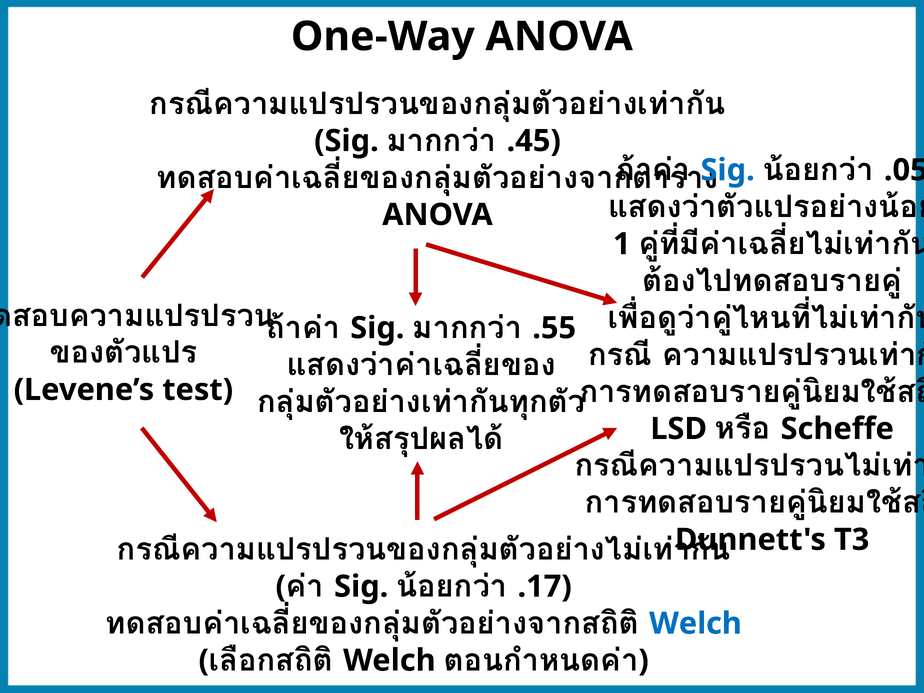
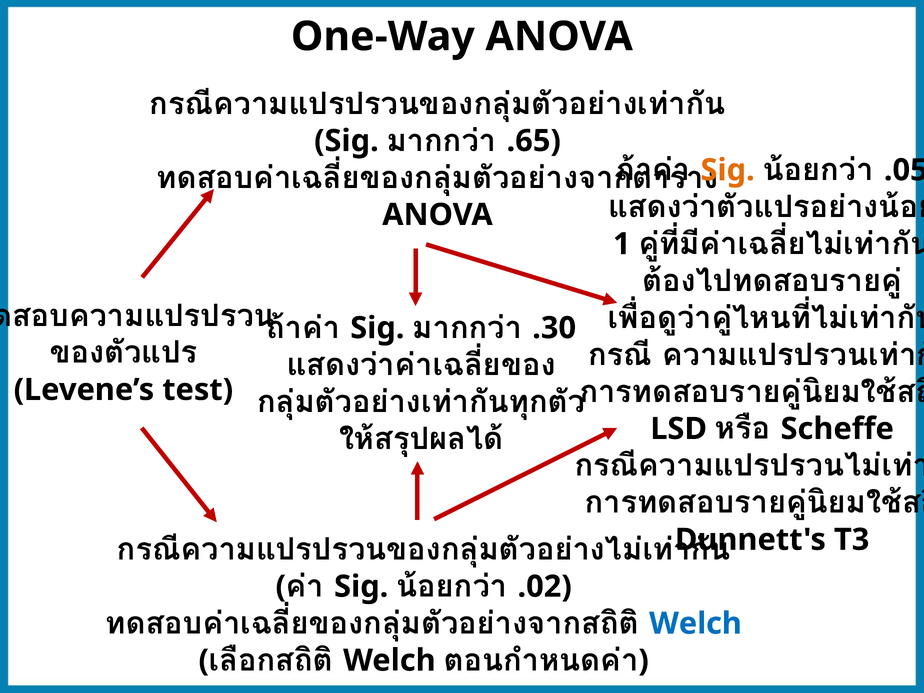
.45: .45 -> .65 (534, 141)
Sig colour: blue -> orange (728, 170)
.55: .55 -> .30 (554, 328)
.17: .17 -> .02 (545, 587)
